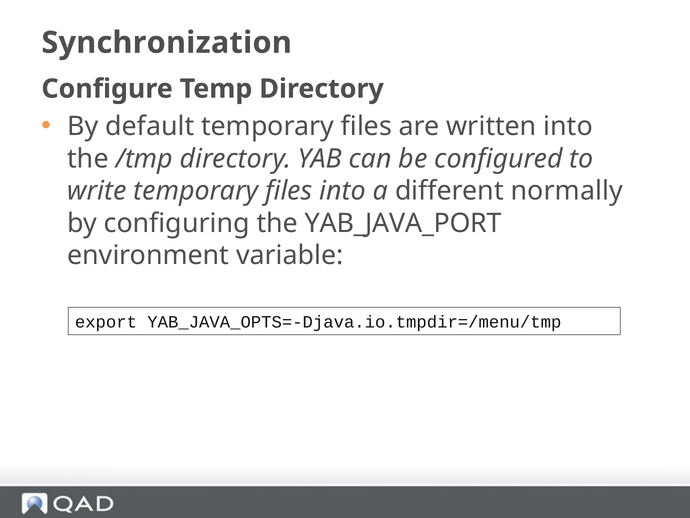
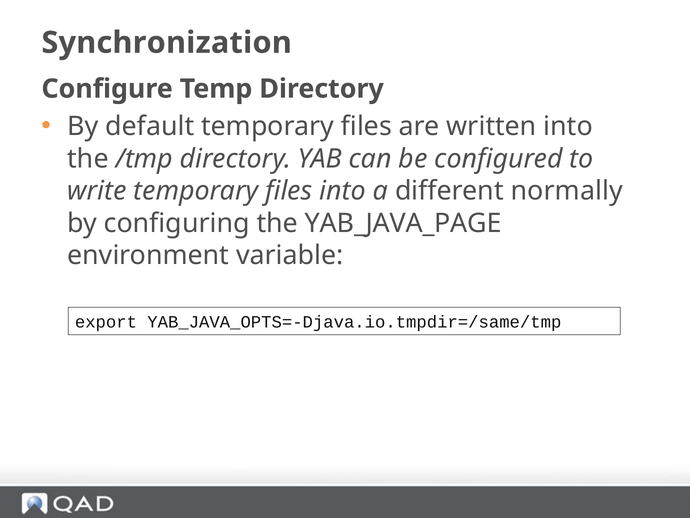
YAB_JAVA_PORT: YAB_JAVA_PORT -> YAB_JAVA_PAGE (403, 223)
YAB_JAVA_OPTS=-Djava.io.tmpdir=/menu/tmp: YAB_JAVA_OPTS=-Djava.io.tmpdir=/menu/tmp -> YAB_JAVA_OPTS=-Djava.io.tmpdir=/same/tmp (354, 322)
